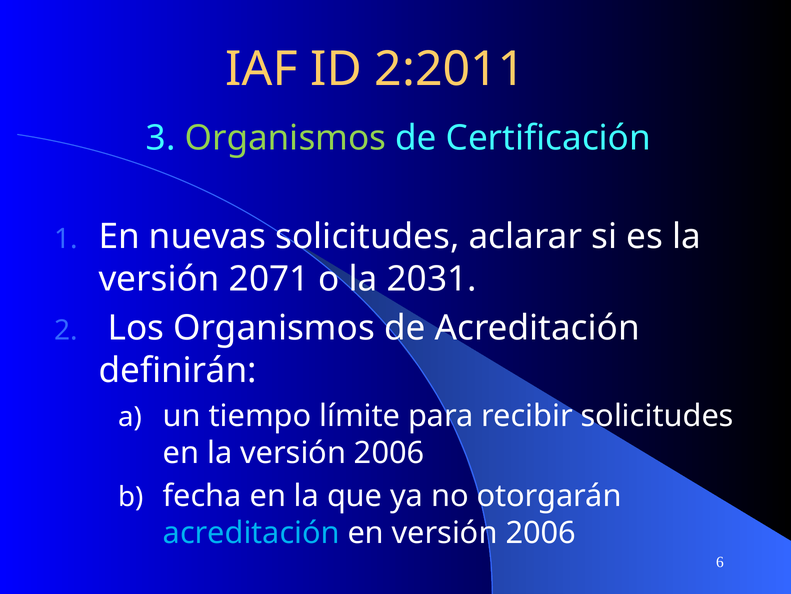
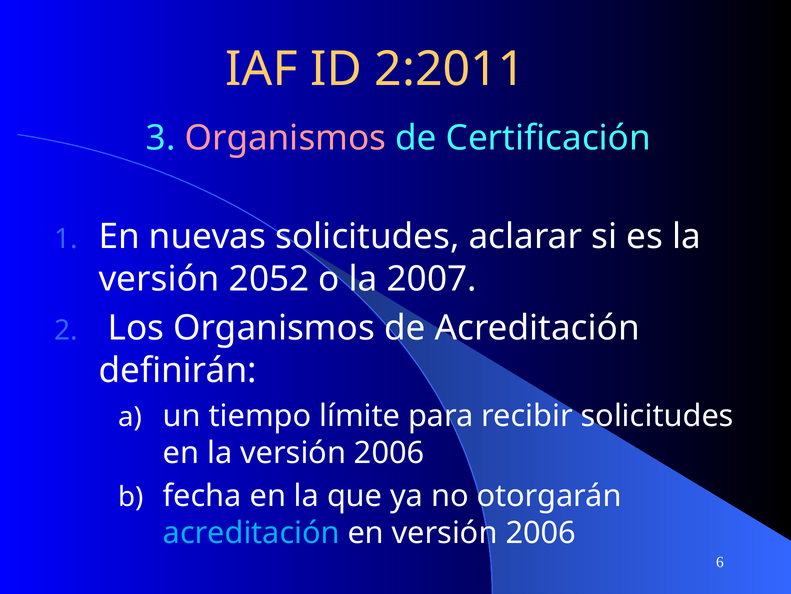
Organismos colour: light green -> pink (285, 138)
2071: 2071 -> 2052 (269, 279)
2031: 2031 -> 2007 (432, 279)
